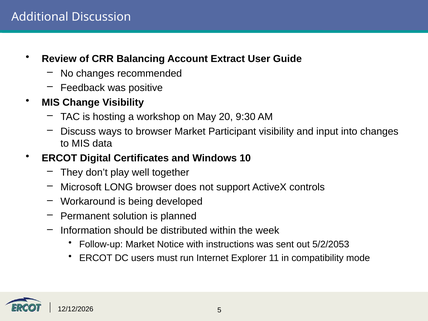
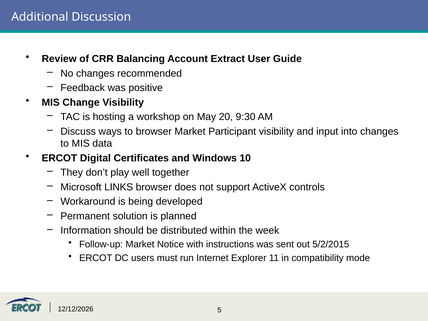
LONG: LONG -> LINKS (119, 187)
5/2/2053: 5/2/2053 -> 5/2/2015 (331, 244)
